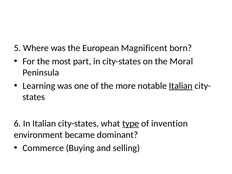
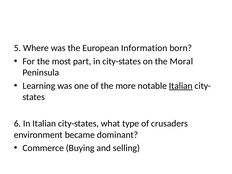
Magnificent: Magnificent -> Information (144, 48)
type underline: present -> none (131, 124)
invention: invention -> crusaders (170, 124)
